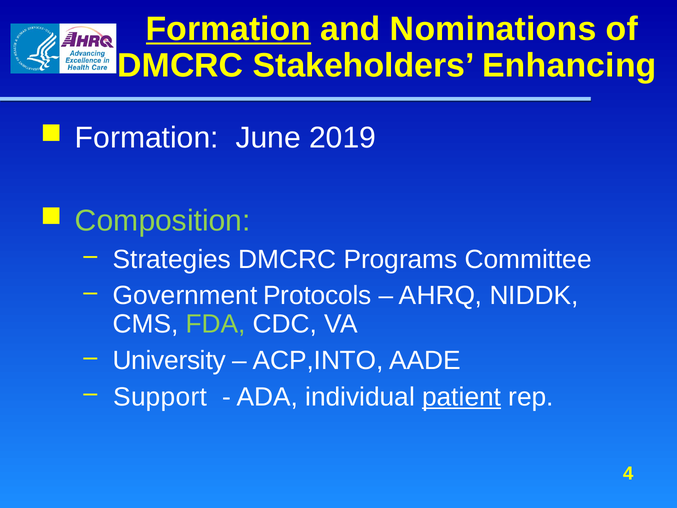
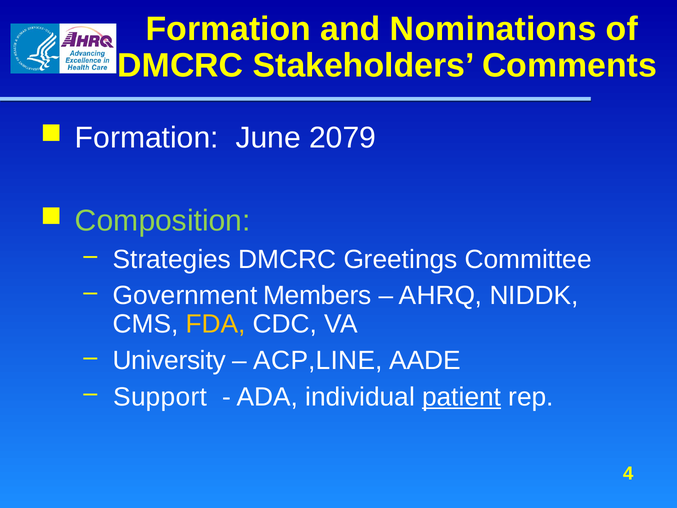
Formation underline: present -> none (228, 29)
Enhancing: Enhancing -> Comments (569, 66)
2019: 2019 -> 2079 (343, 138)
Programs: Programs -> Greetings (401, 259)
Protocols: Protocols -> Members (317, 296)
FDA colour: light green -> yellow (216, 324)
ACP,INTO: ACP,INTO -> ACP,LINE (318, 360)
